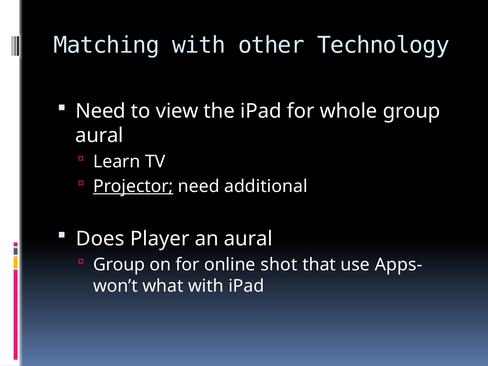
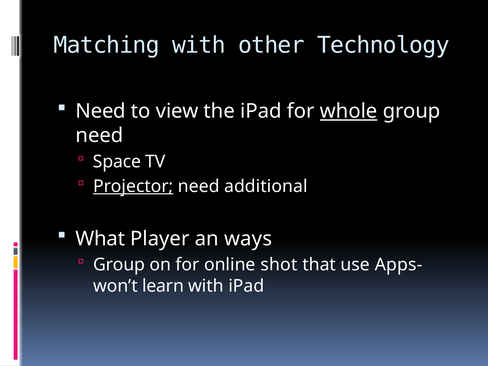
whole underline: none -> present (349, 111)
aural: aural -> need (99, 136)
Learn: Learn -> Space (117, 162)
Does: Does -> What (100, 239)
an aural: aural -> ways (248, 239)
what: what -> learn (163, 286)
